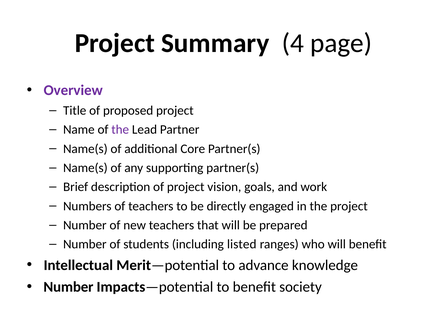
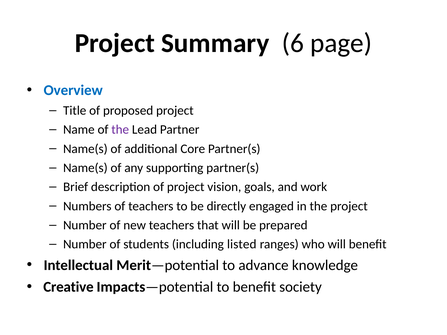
4: 4 -> 6 (293, 43)
Overview colour: purple -> blue (73, 90)
Number: Number -> Creative (68, 287)
